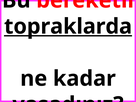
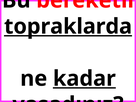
kadar underline: none -> present (84, 79)
